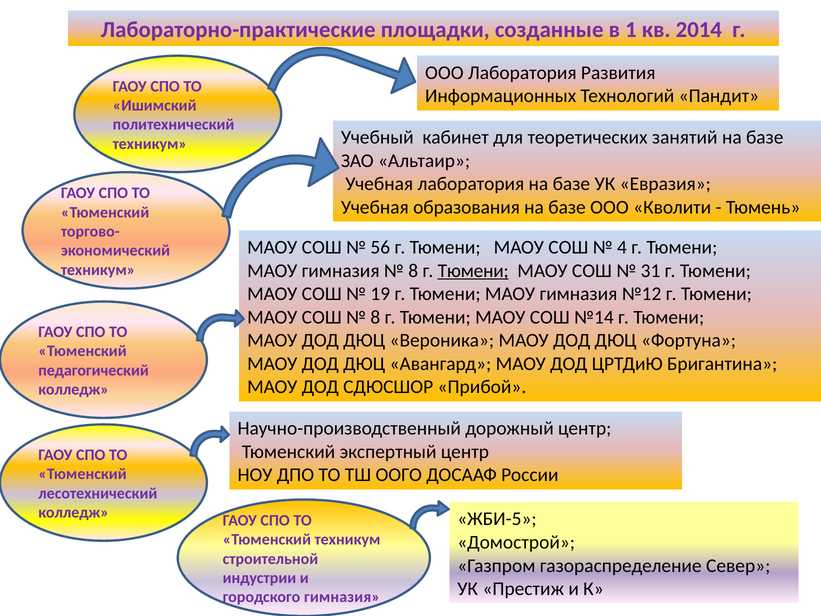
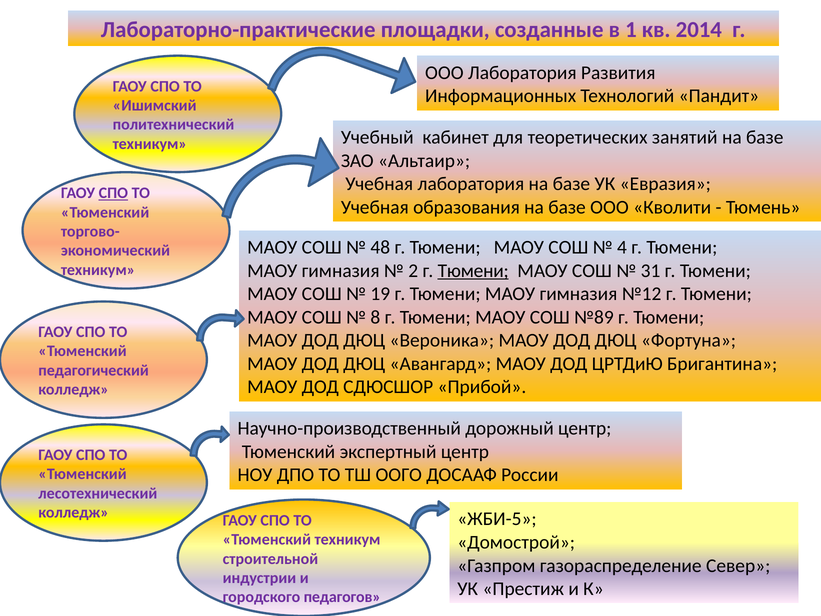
СПО underline: none -> present (113, 193)
56: 56 -> 48 (380, 247)
8: 8 -> 2 (413, 271)
№14: №14 -> №89 (594, 317)
городского гимназия: гимназия -> педагогов (342, 597)
